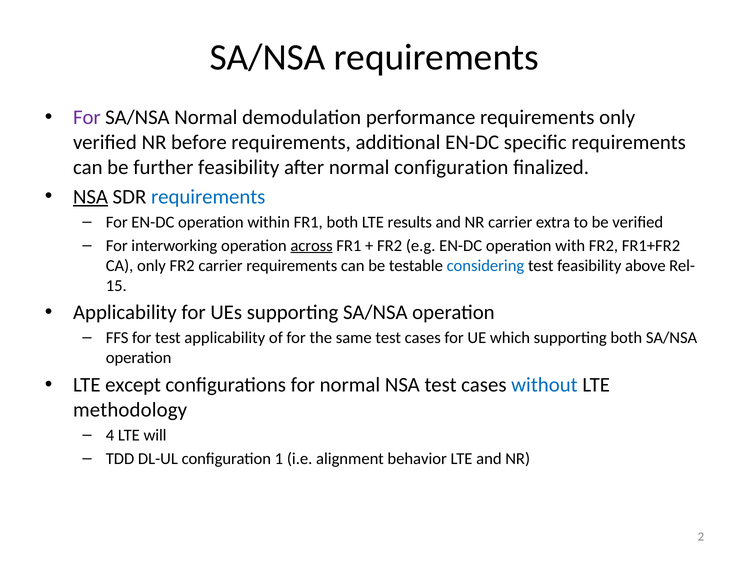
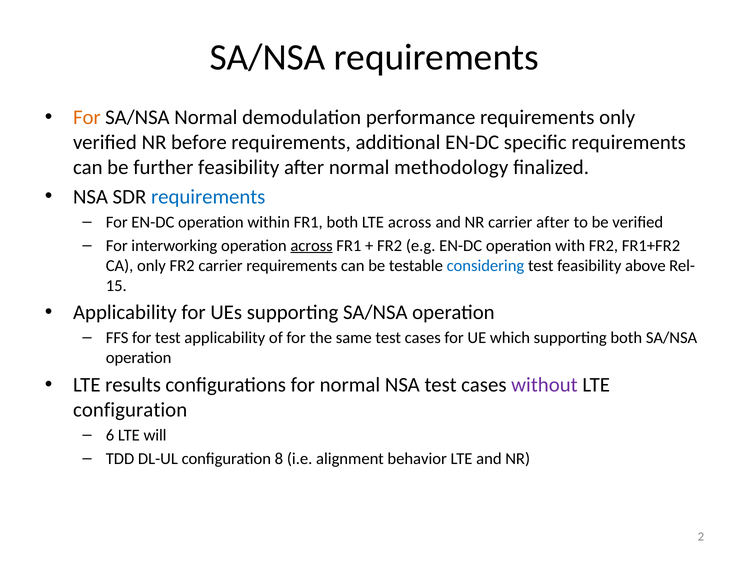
For colour: purple -> orange (87, 118)
normal configuration: configuration -> methodology (451, 168)
NSA underline: present -> none (91, 197)
LTE results: results -> across (410, 222)
carrier extra: extra -> after (553, 222)
except: except -> results (133, 385)
without colour: blue -> purple (544, 385)
methodology: methodology -> configuration (130, 410)
4: 4 -> 6 (110, 435)
1: 1 -> 8 (279, 458)
